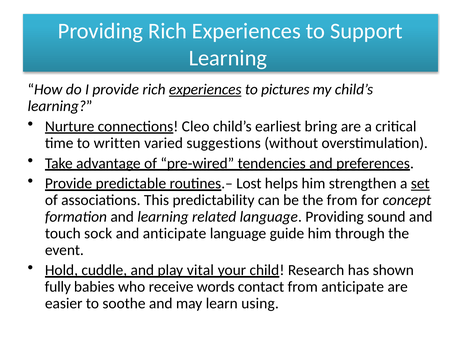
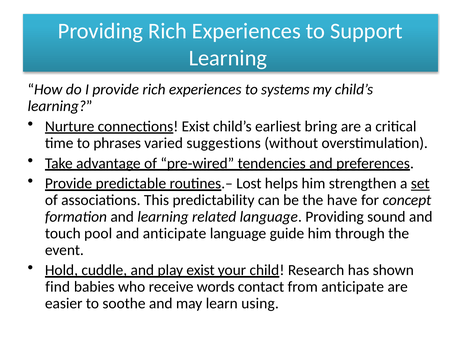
experiences underline: present -> none (205, 89)
pictures: pictures -> systems (285, 89)
connections Cleo: Cleo -> Exist (196, 126)
written: written -> phrases (117, 143)
the from: from -> have (342, 200)
sock: sock -> pool (98, 233)
play vital: vital -> exist (201, 270)
fully: fully -> find (58, 287)
